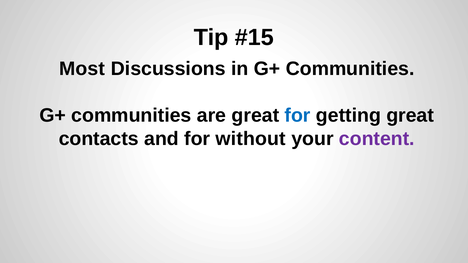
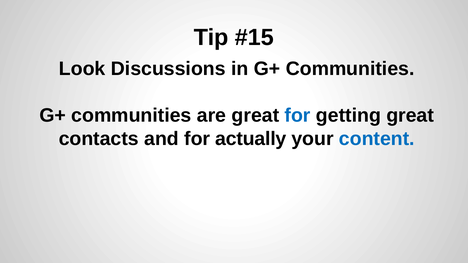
Most: Most -> Look (82, 69)
without: without -> actually (251, 139)
content colour: purple -> blue (377, 139)
